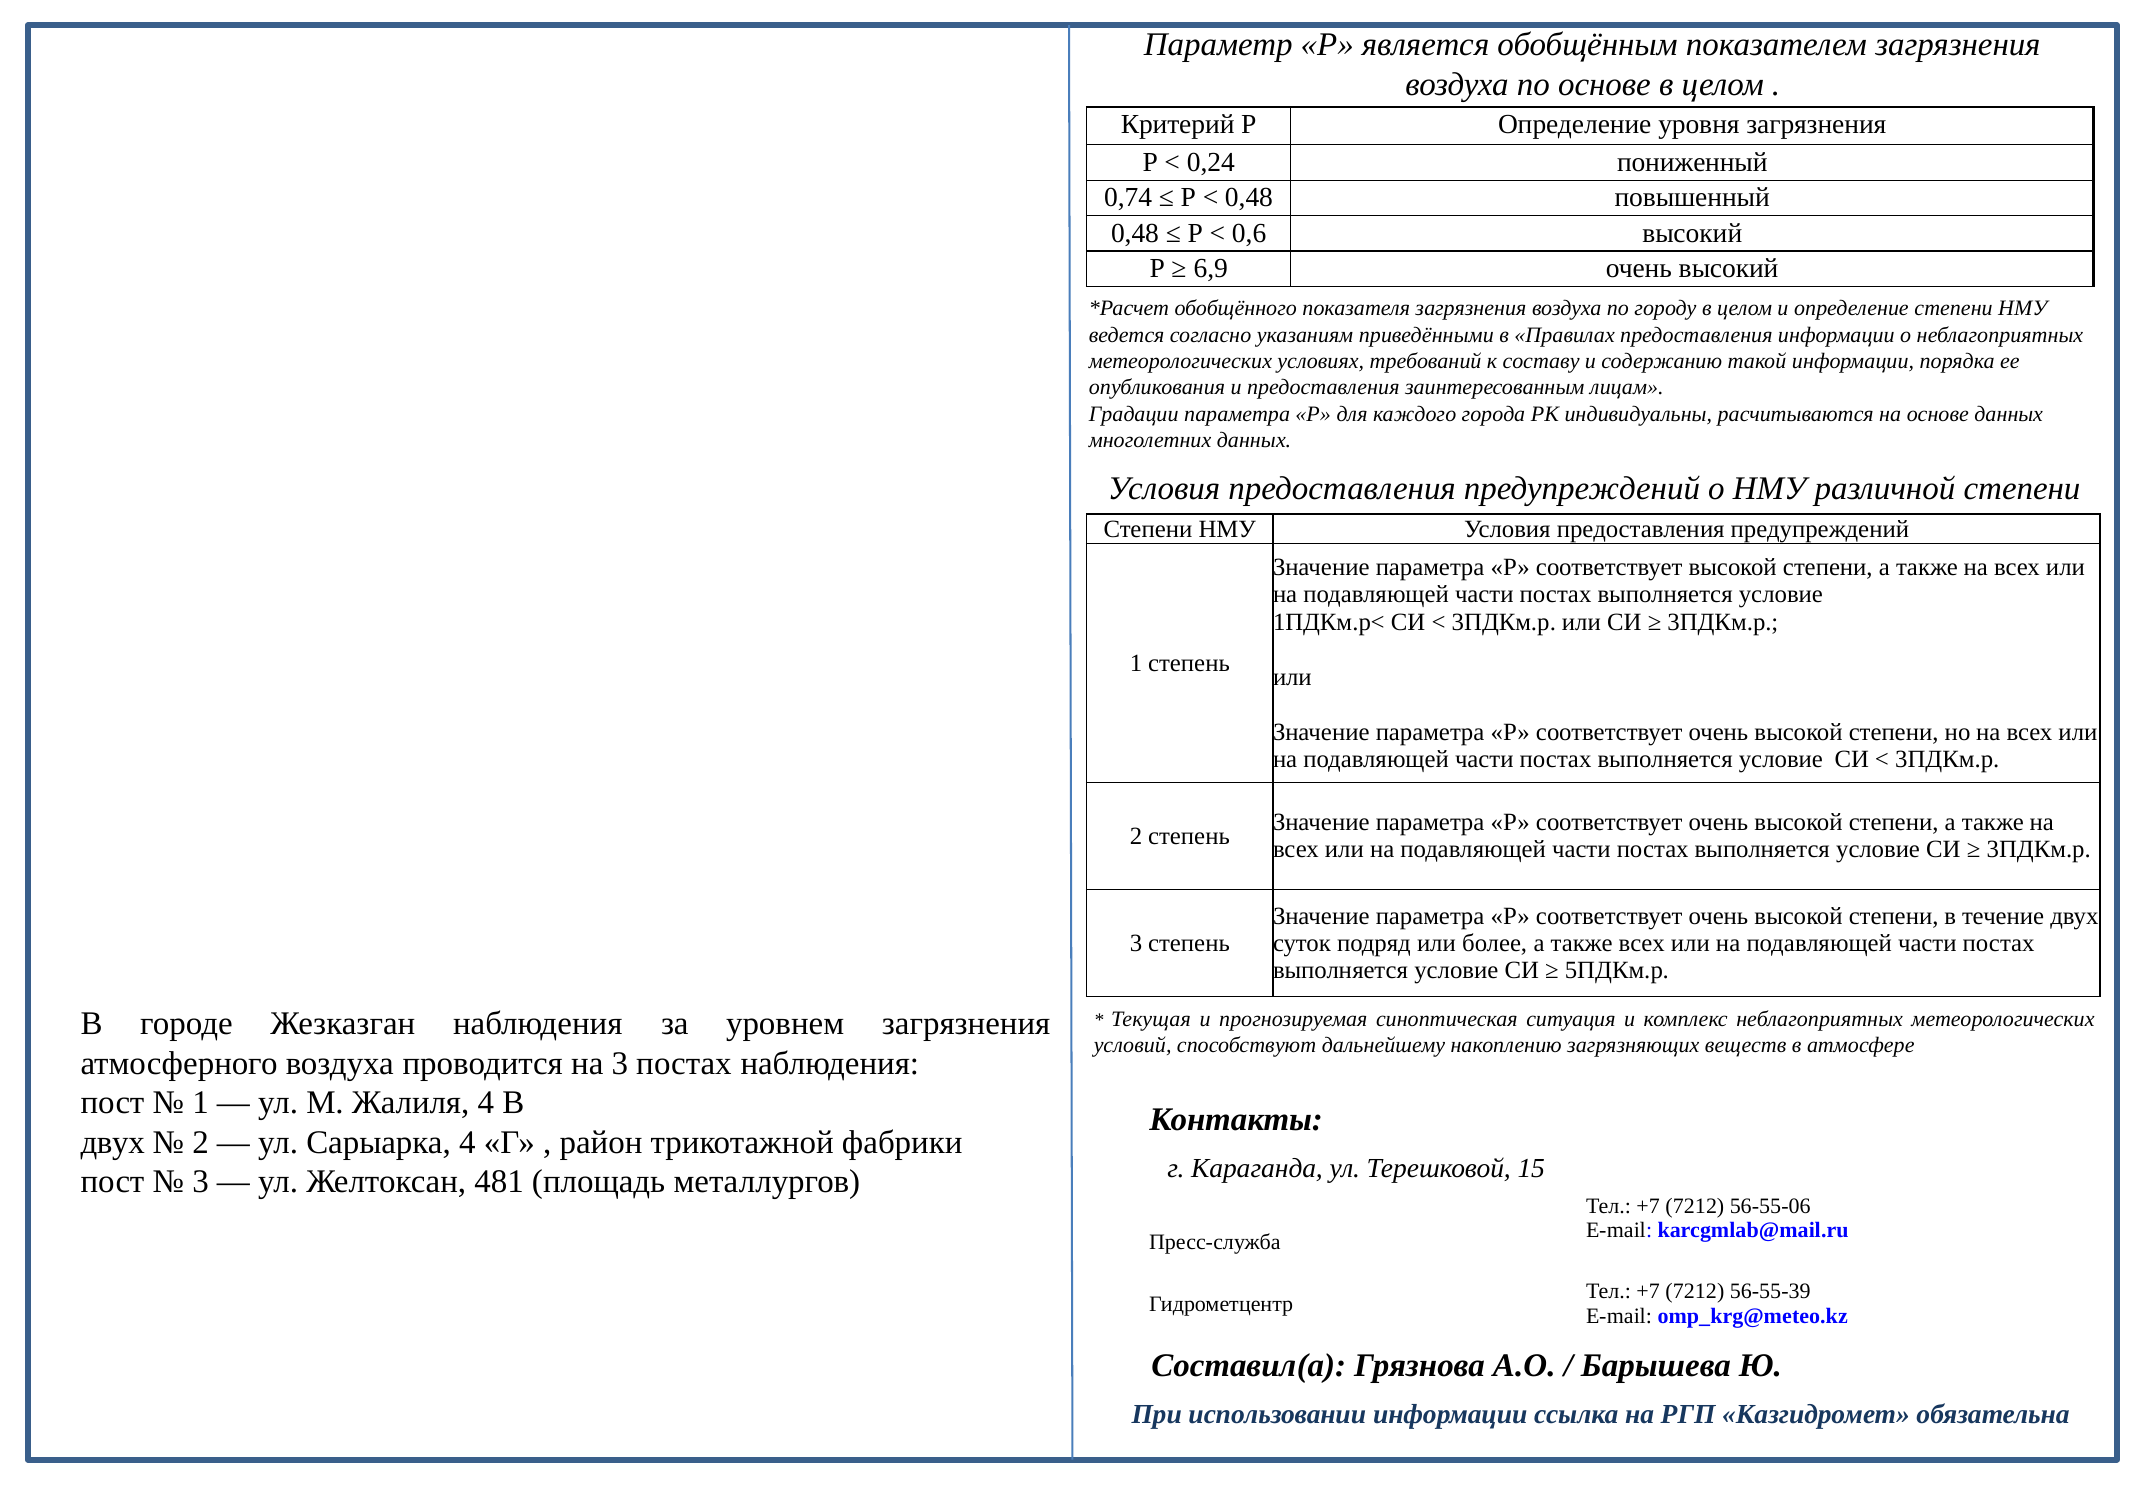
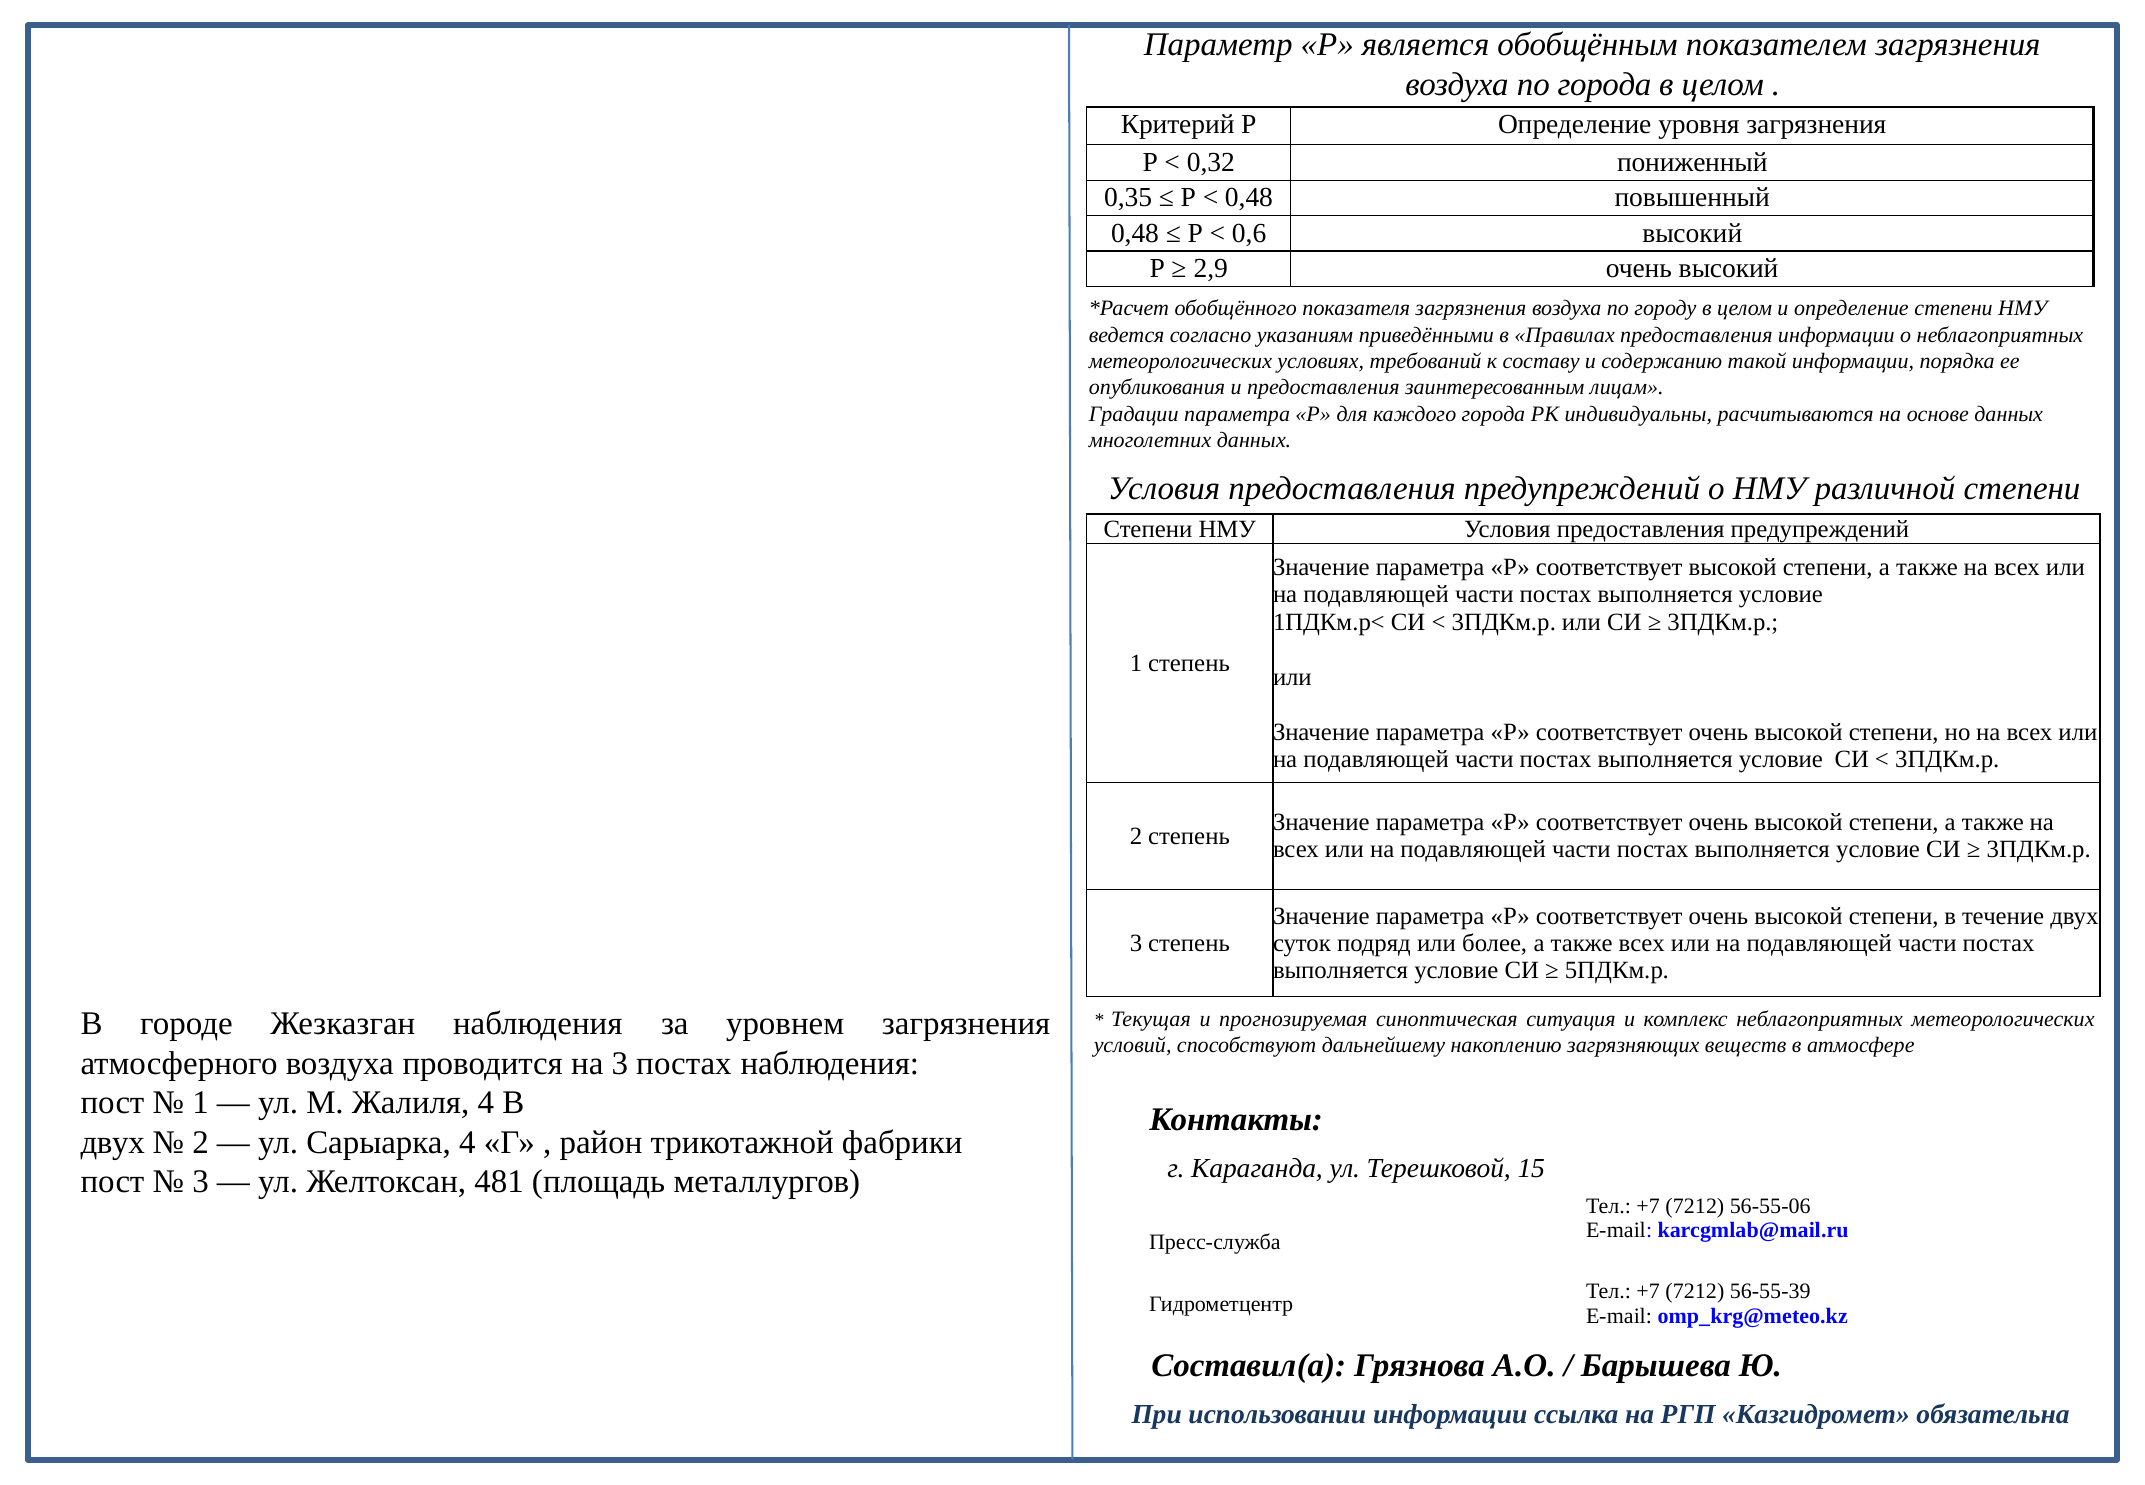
по основе: основе -> города (1605, 85)
0,24: 0,24 -> 0,32 (1211, 162)
0,74: 0,74 -> 0,35 (1128, 198)
6,9: 6,9 -> 2,9 (1211, 268)
